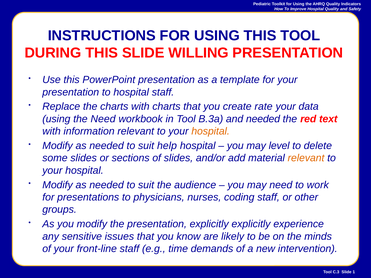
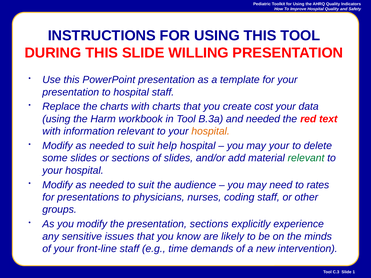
rate: rate -> cost (264, 107)
the Need: Need -> Harm (103, 119)
may level: level -> your (279, 146)
relevant colour: orange -> green (306, 158)
work: work -> rates (318, 185)
presentation explicitly: explicitly -> sections (209, 224)
